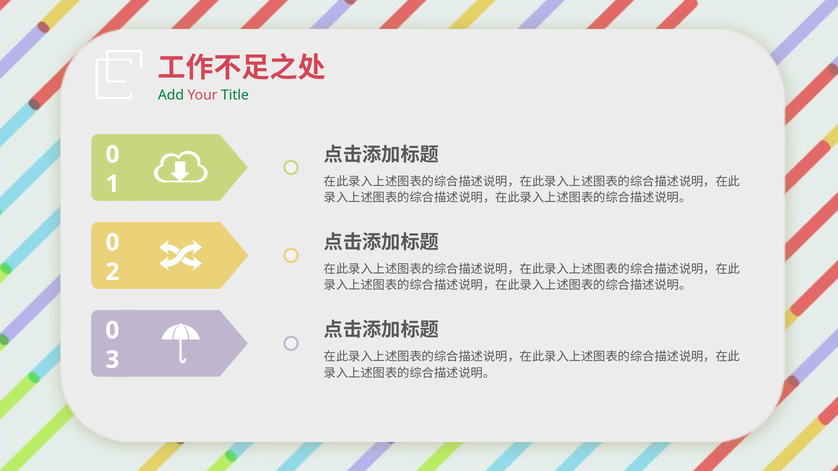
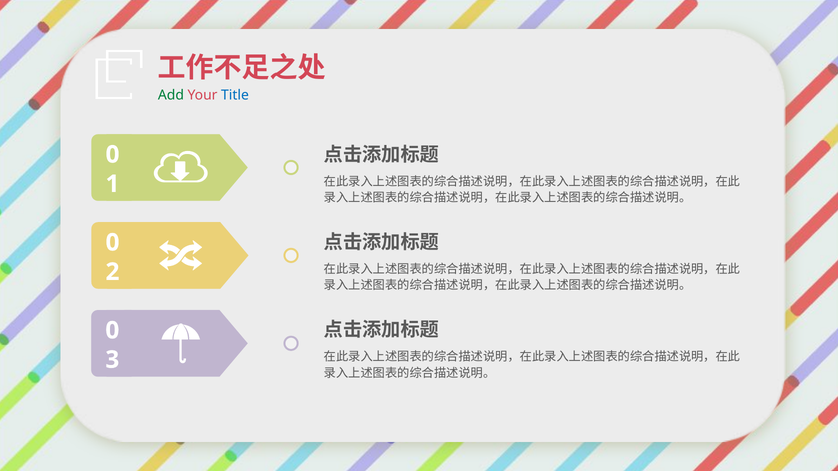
Title colour: green -> blue (235, 95)
